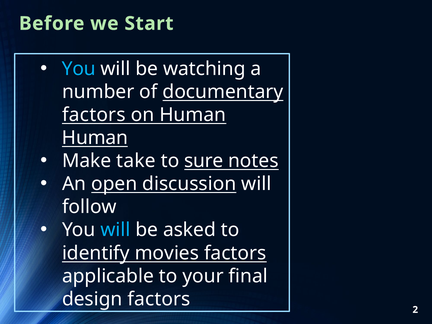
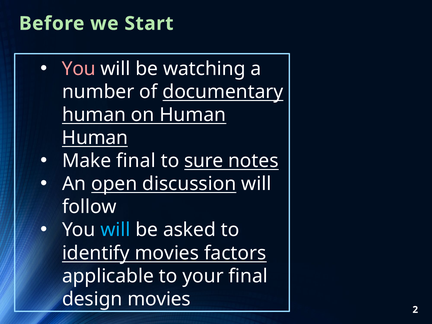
You colour: light blue -> pink (79, 69)
factors: factors -> human (94, 115)
Make take: take -> final (136, 161)
design factors: factors -> movies (159, 299)
